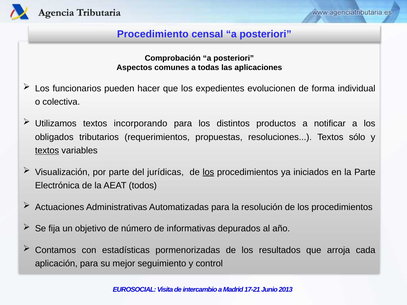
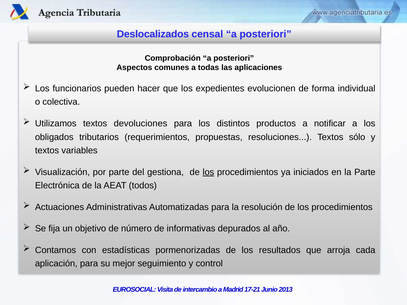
Procedimiento: Procedimiento -> Deslocalizados (153, 34)
incorporando: incorporando -> devoluciones (141, 124)
textos underline: present -> none (47, 151)
jurídicas: jurídicas -> gestiona (166, 172)
